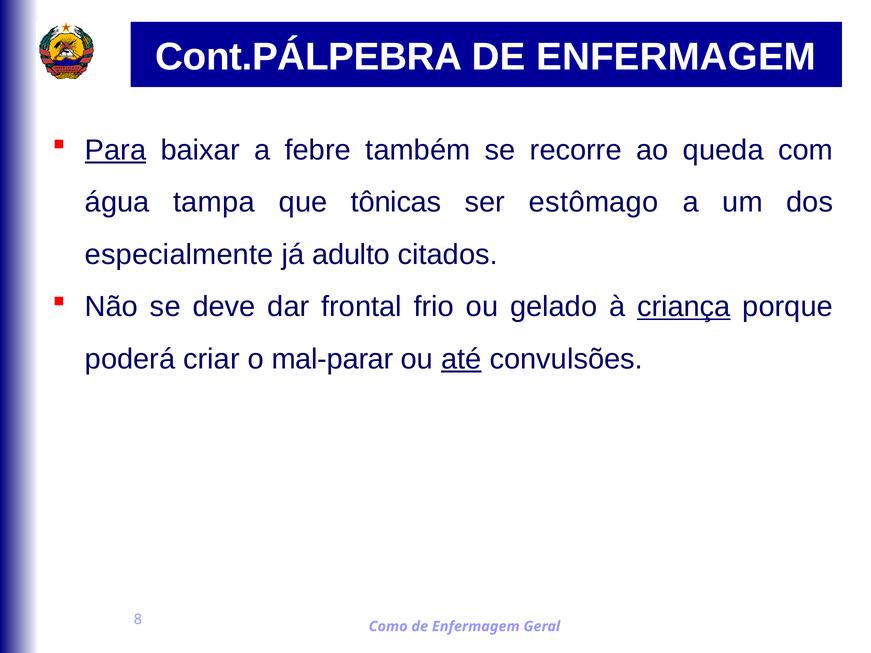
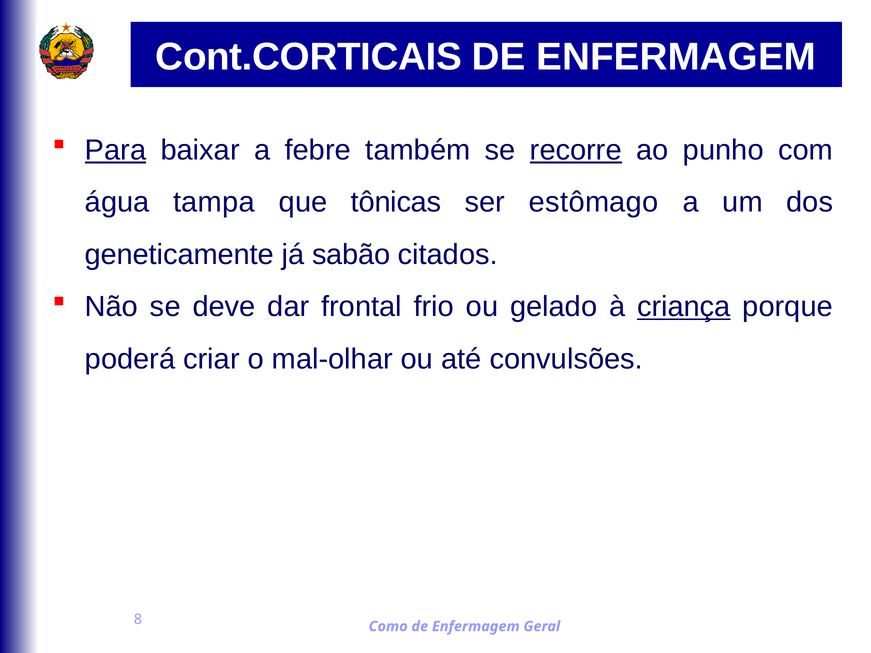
Cont.PÁLPEBRA: Cont.PÁLPEBRA -> Cont.CORTICAIS (309, 57)
recorre underline: none -> present (576, 150)
queda: queda -> punho (723, 150)
especialmente: especialmente -> geneticamente (179, 255)
adulto: adulto -> sabão (351, 255)
mal-parar: mal-parar -> mal-olhar (332, 359)
até underline: present -> none (461, 359)
